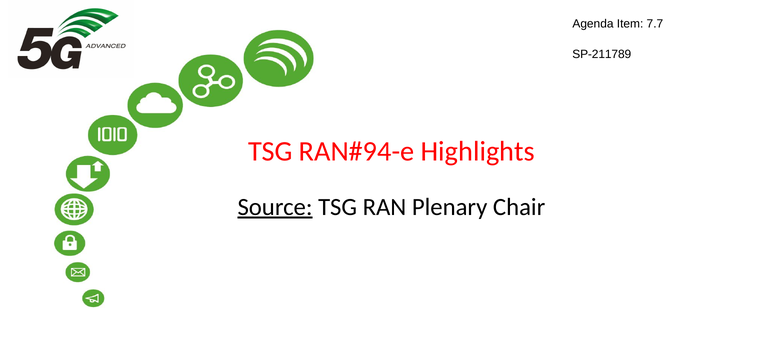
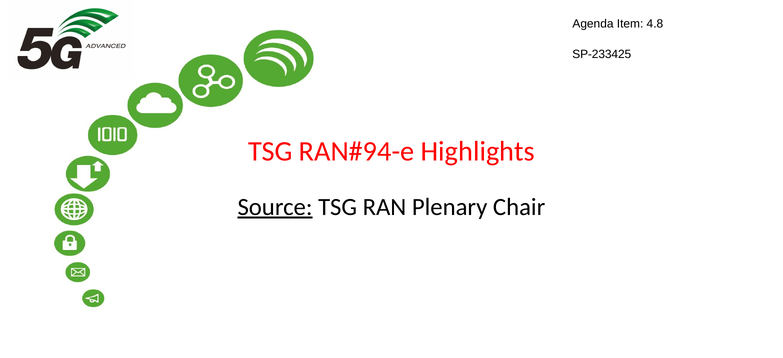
7.7: 7.7 -> 4.8 (655, 24)
SP-211789: SP-211789 -> SP-233425 (602, 54)
